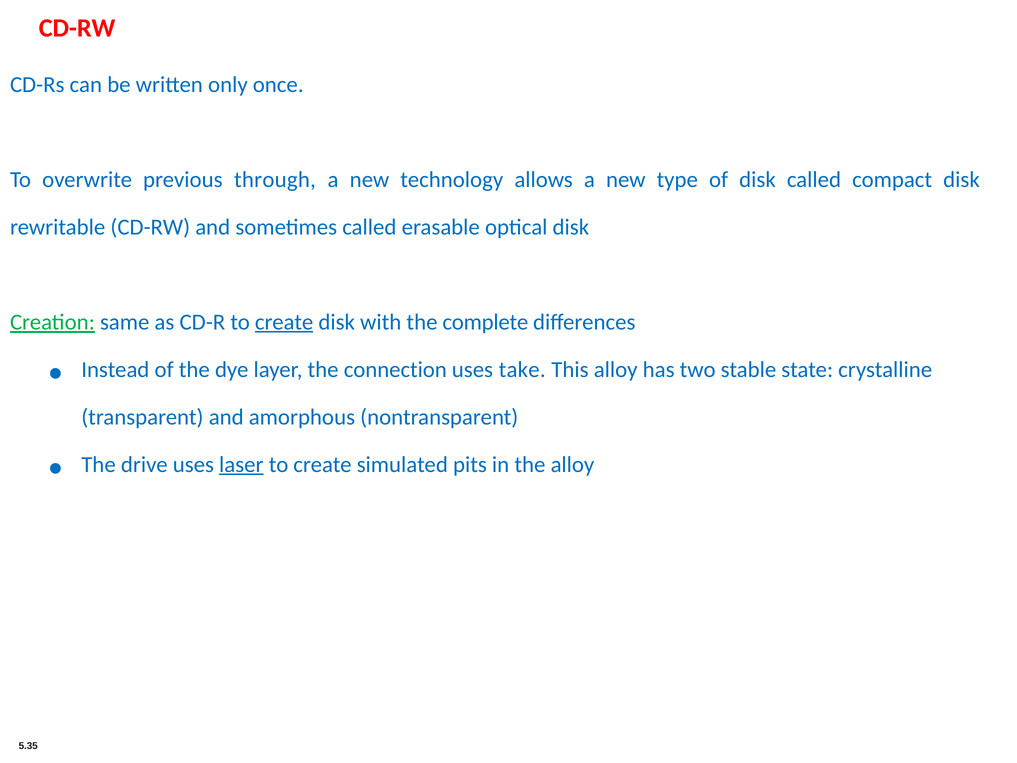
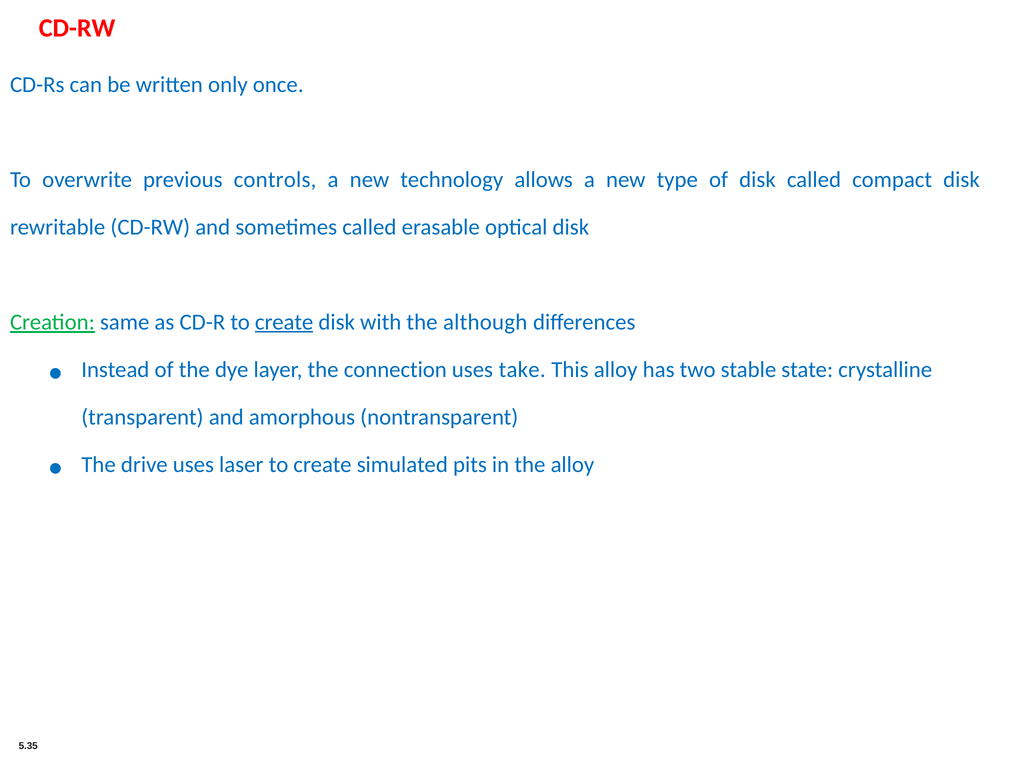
through: through -> controls (275, 179)
complete: complete -> although (485, 322)
laser underline: present -> none (241, 464)
